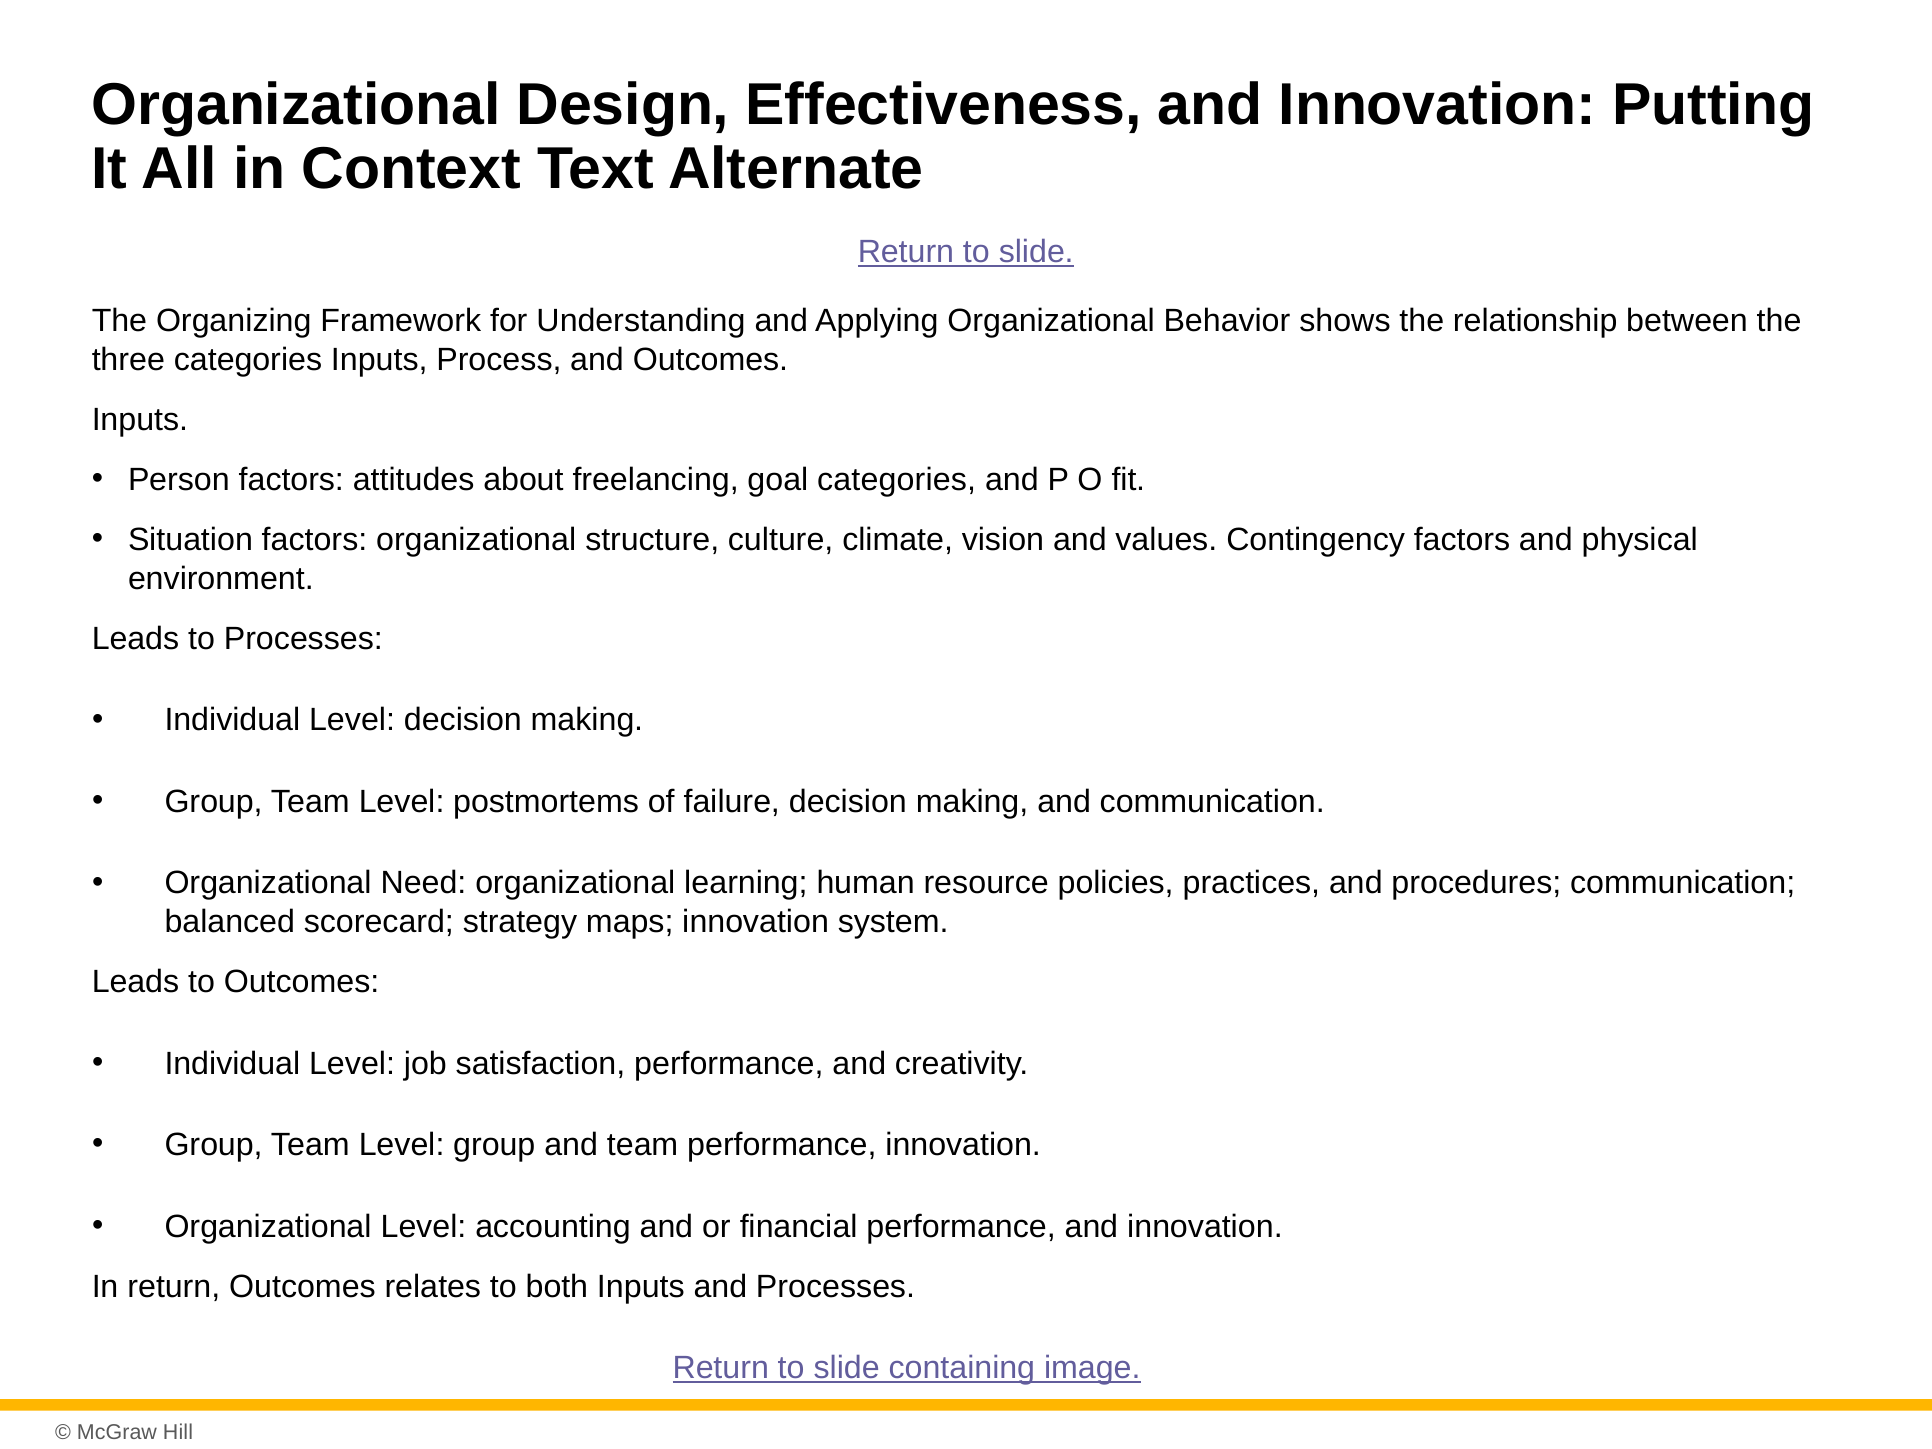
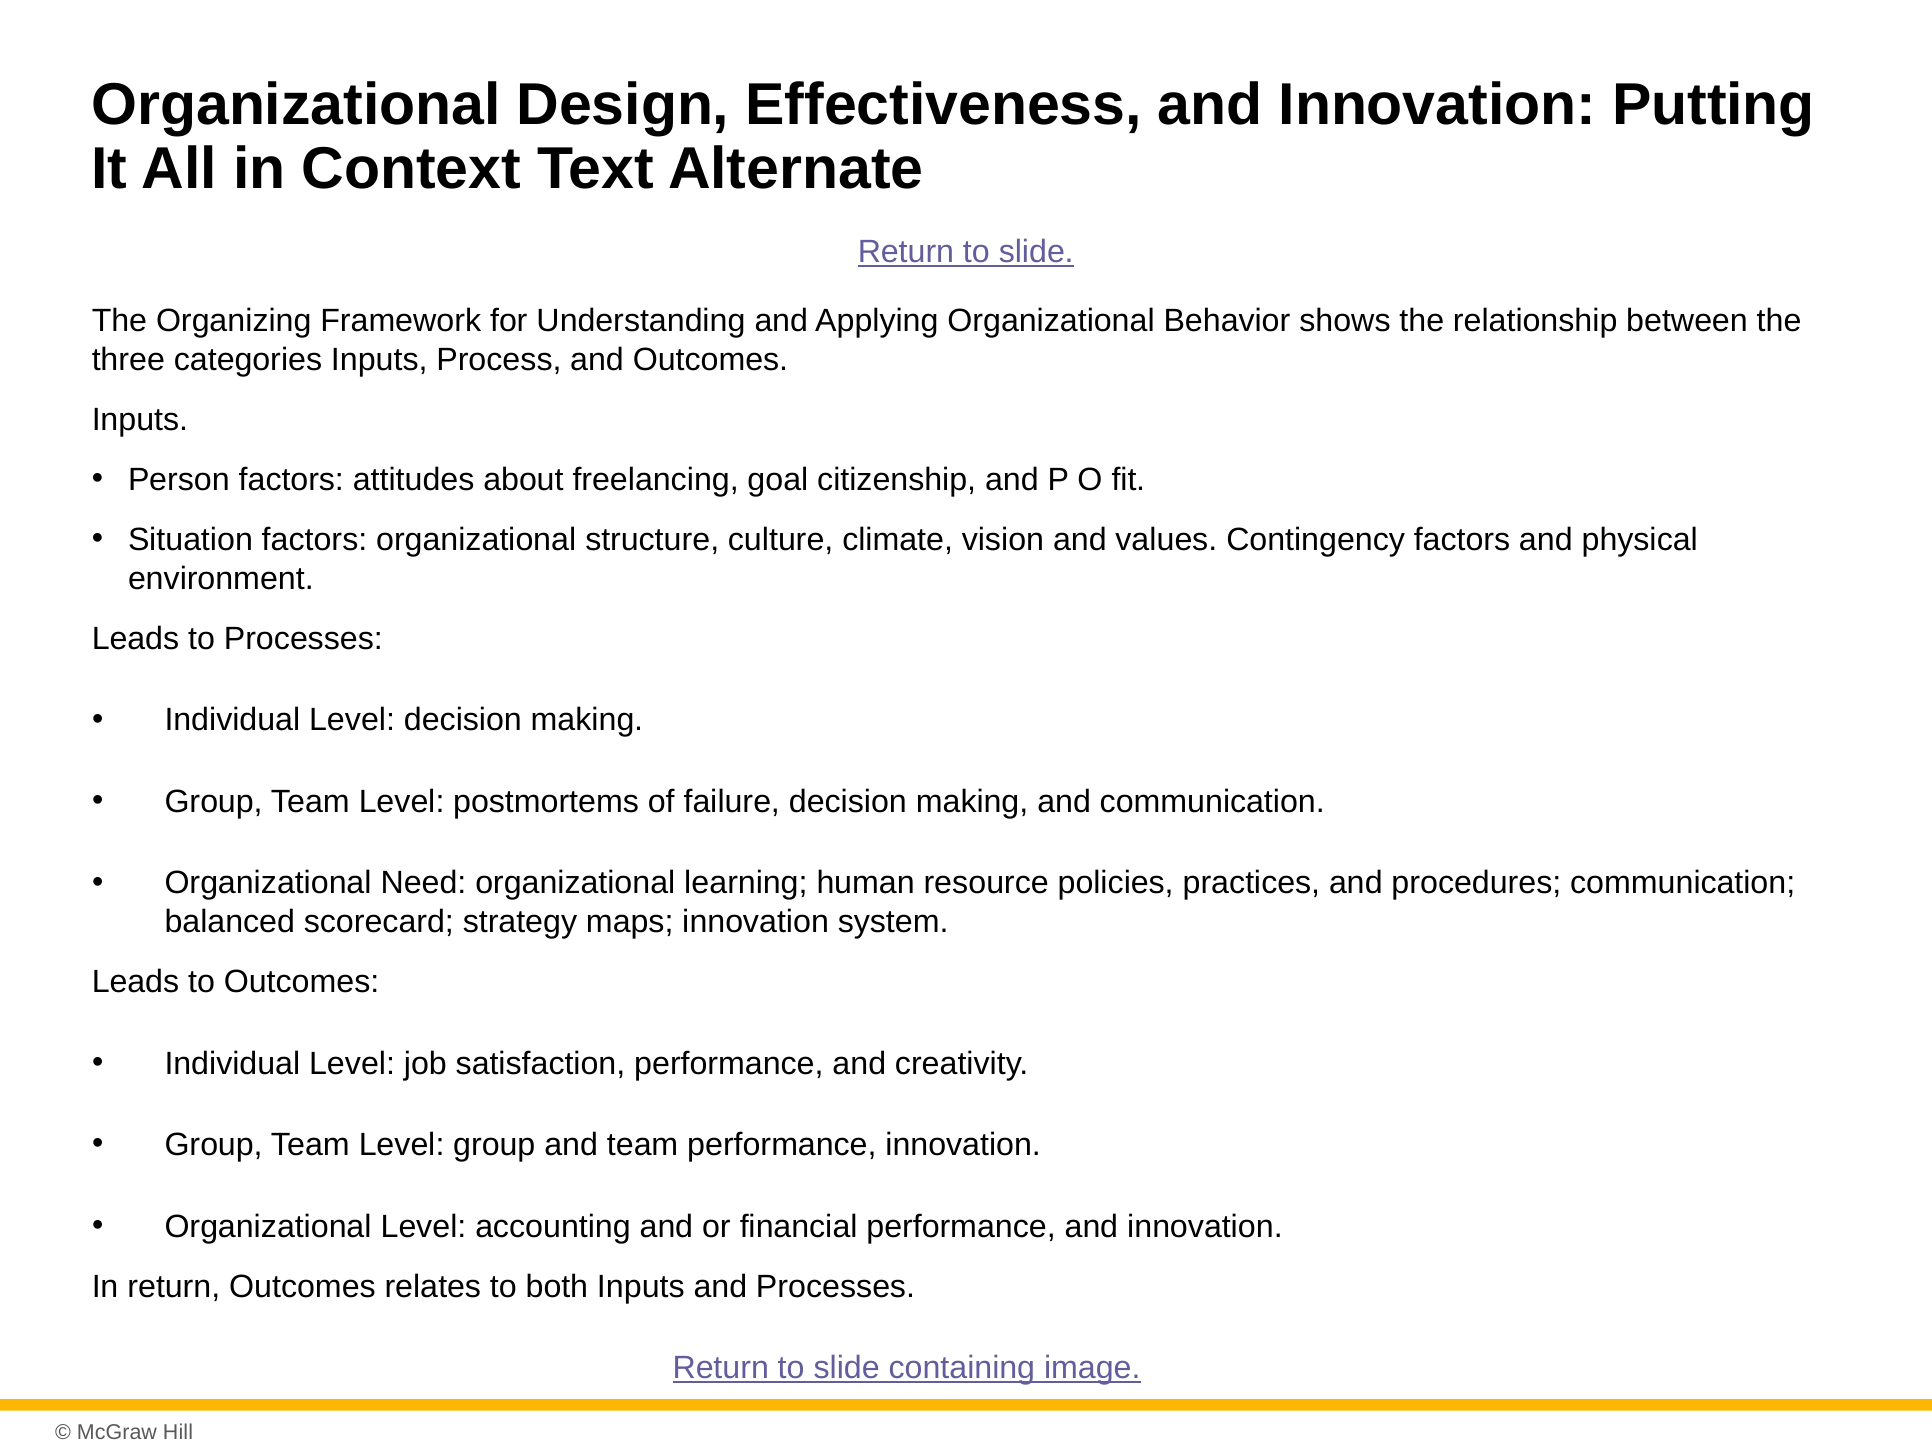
goal categories: categories -> citizenship (897, 480)
